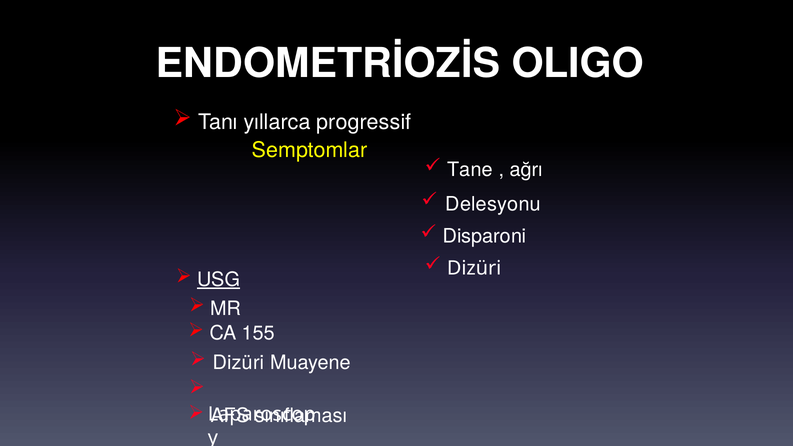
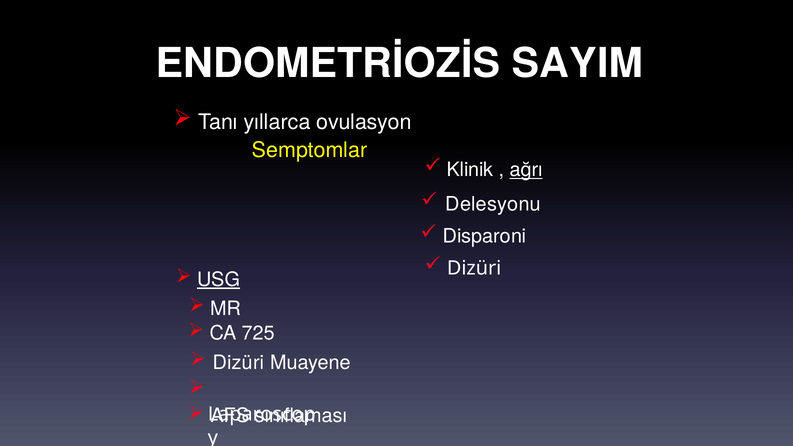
OLIGO: OLIGO -> SAYIM (577, 64)
progressif: progressif -> ovulasyon (364, 122)
Tane: Tane -> Klinik (470, 170)
ağrı underline: none -> present (526, 170)
155: 155 -> 725 (258, 333)
